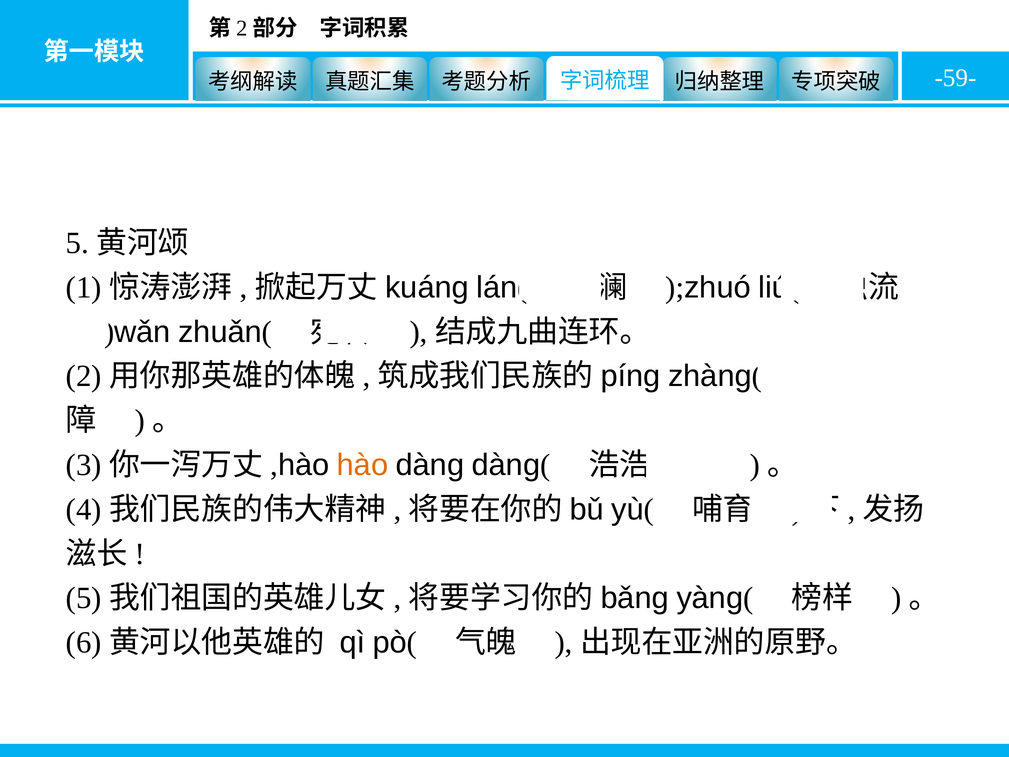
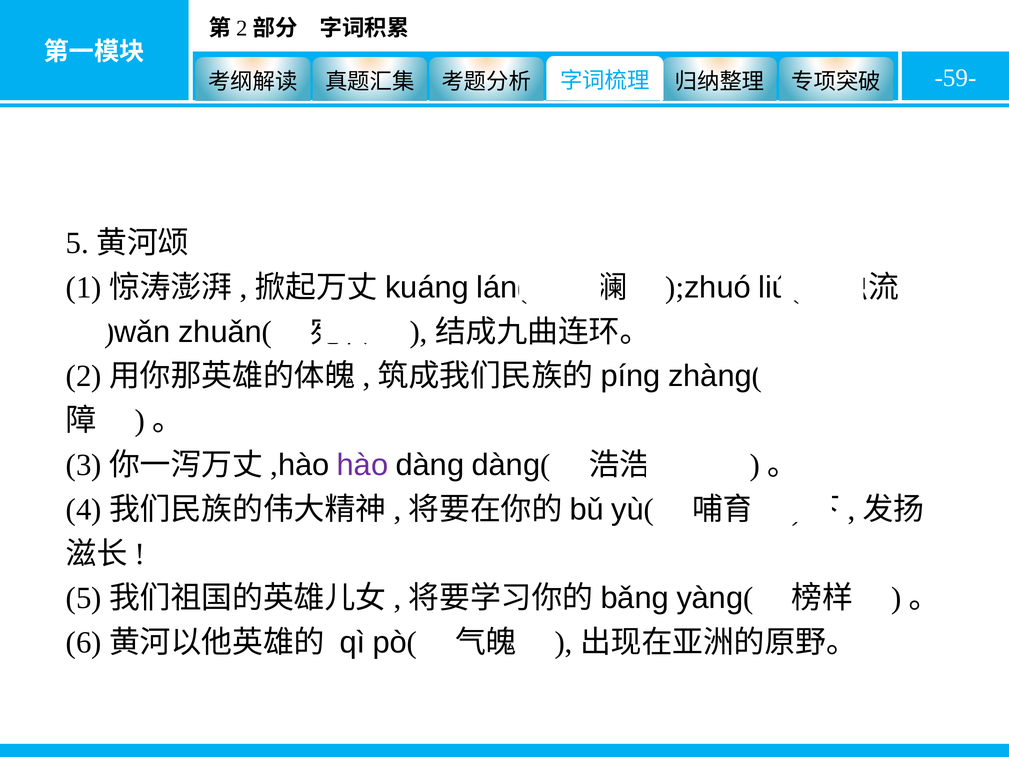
hào colour: orange -> purple (363, 465)
